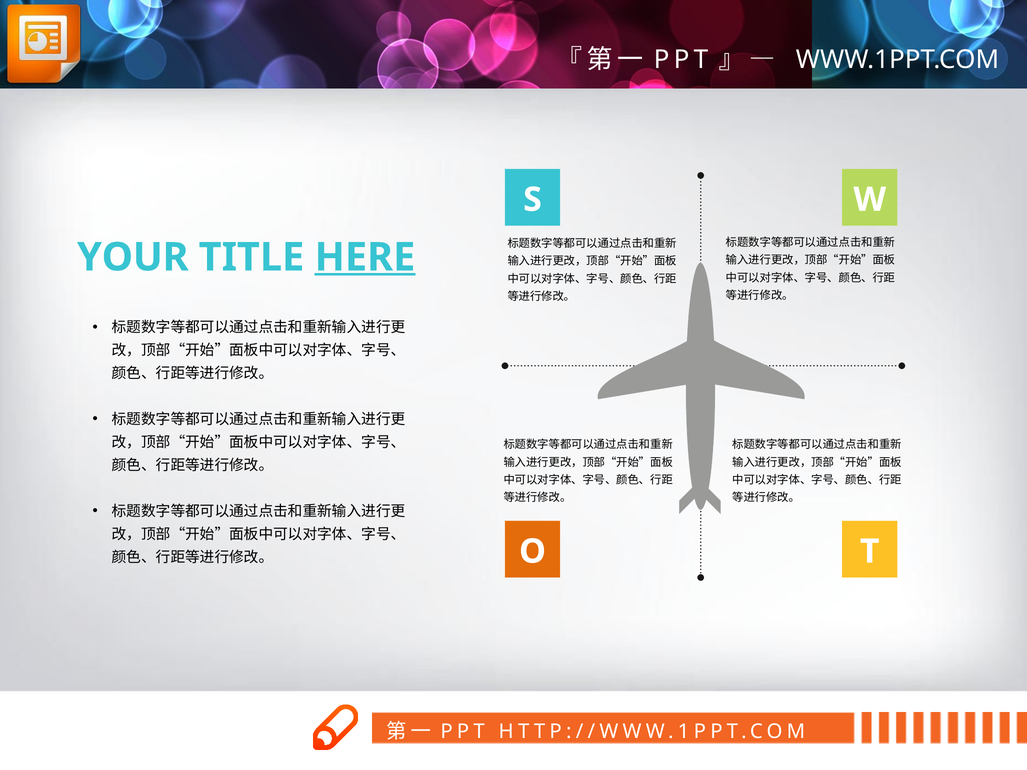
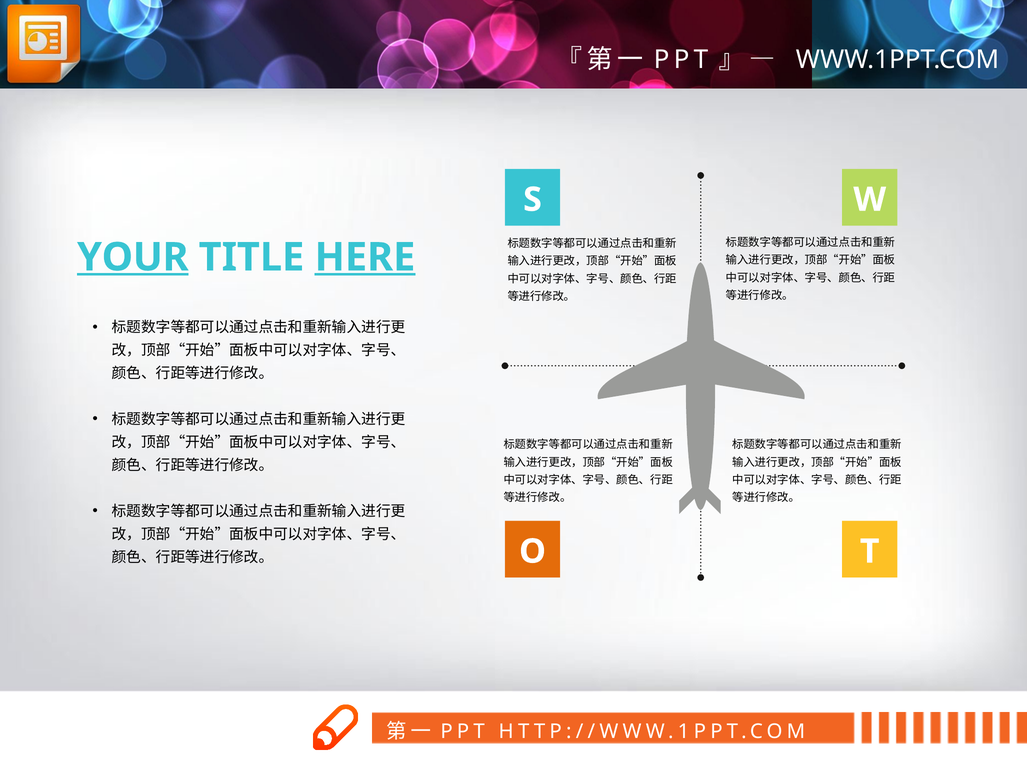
YOUR underline: none -> present (133, 257)
